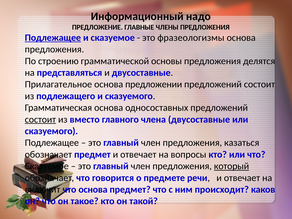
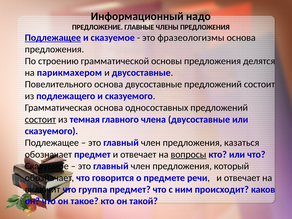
представляться: представляться -> парикмахером (69, 73)
Прилагательное: Прилагательное -> Повелительного (58, 84)
основа предложении: предложении -> двусоставные (154, 84)
вместо: вместо -> темная (85, 119)
вопросы underline: none -> present (188, 154)
который underline: present -> none (232, 166)
что основа: основа -> группа (93, 189)
